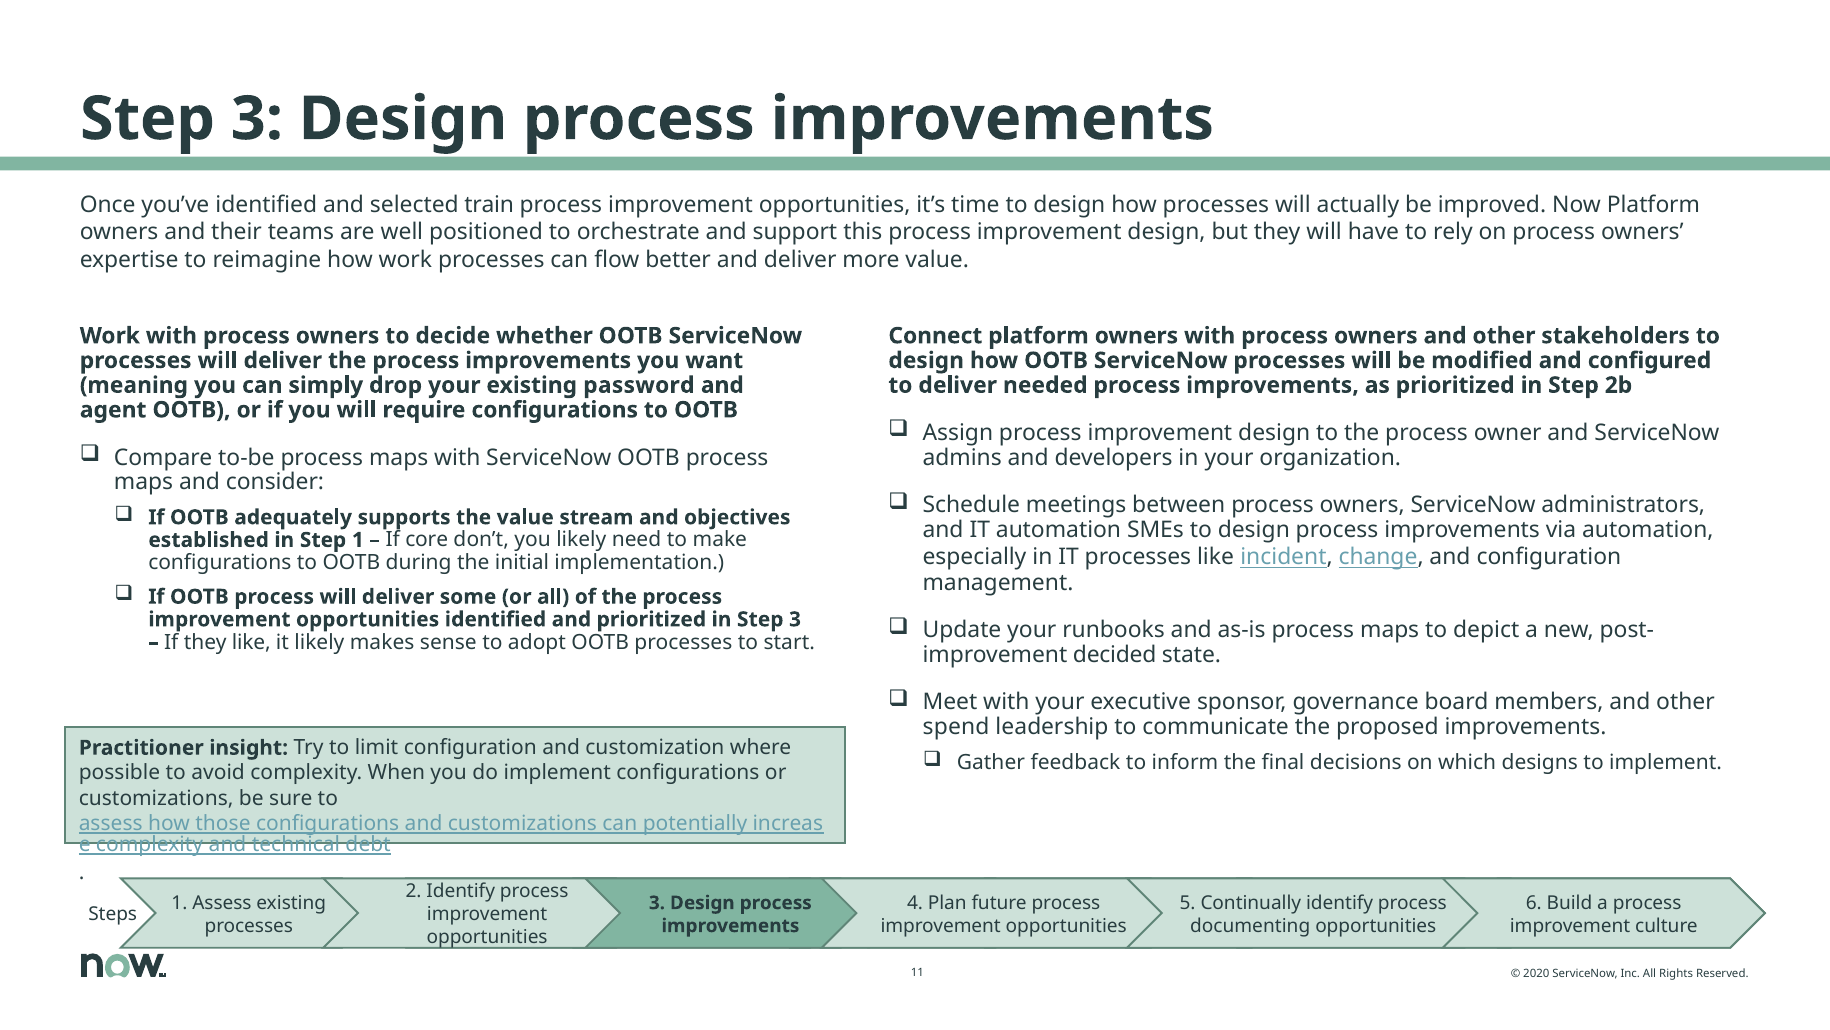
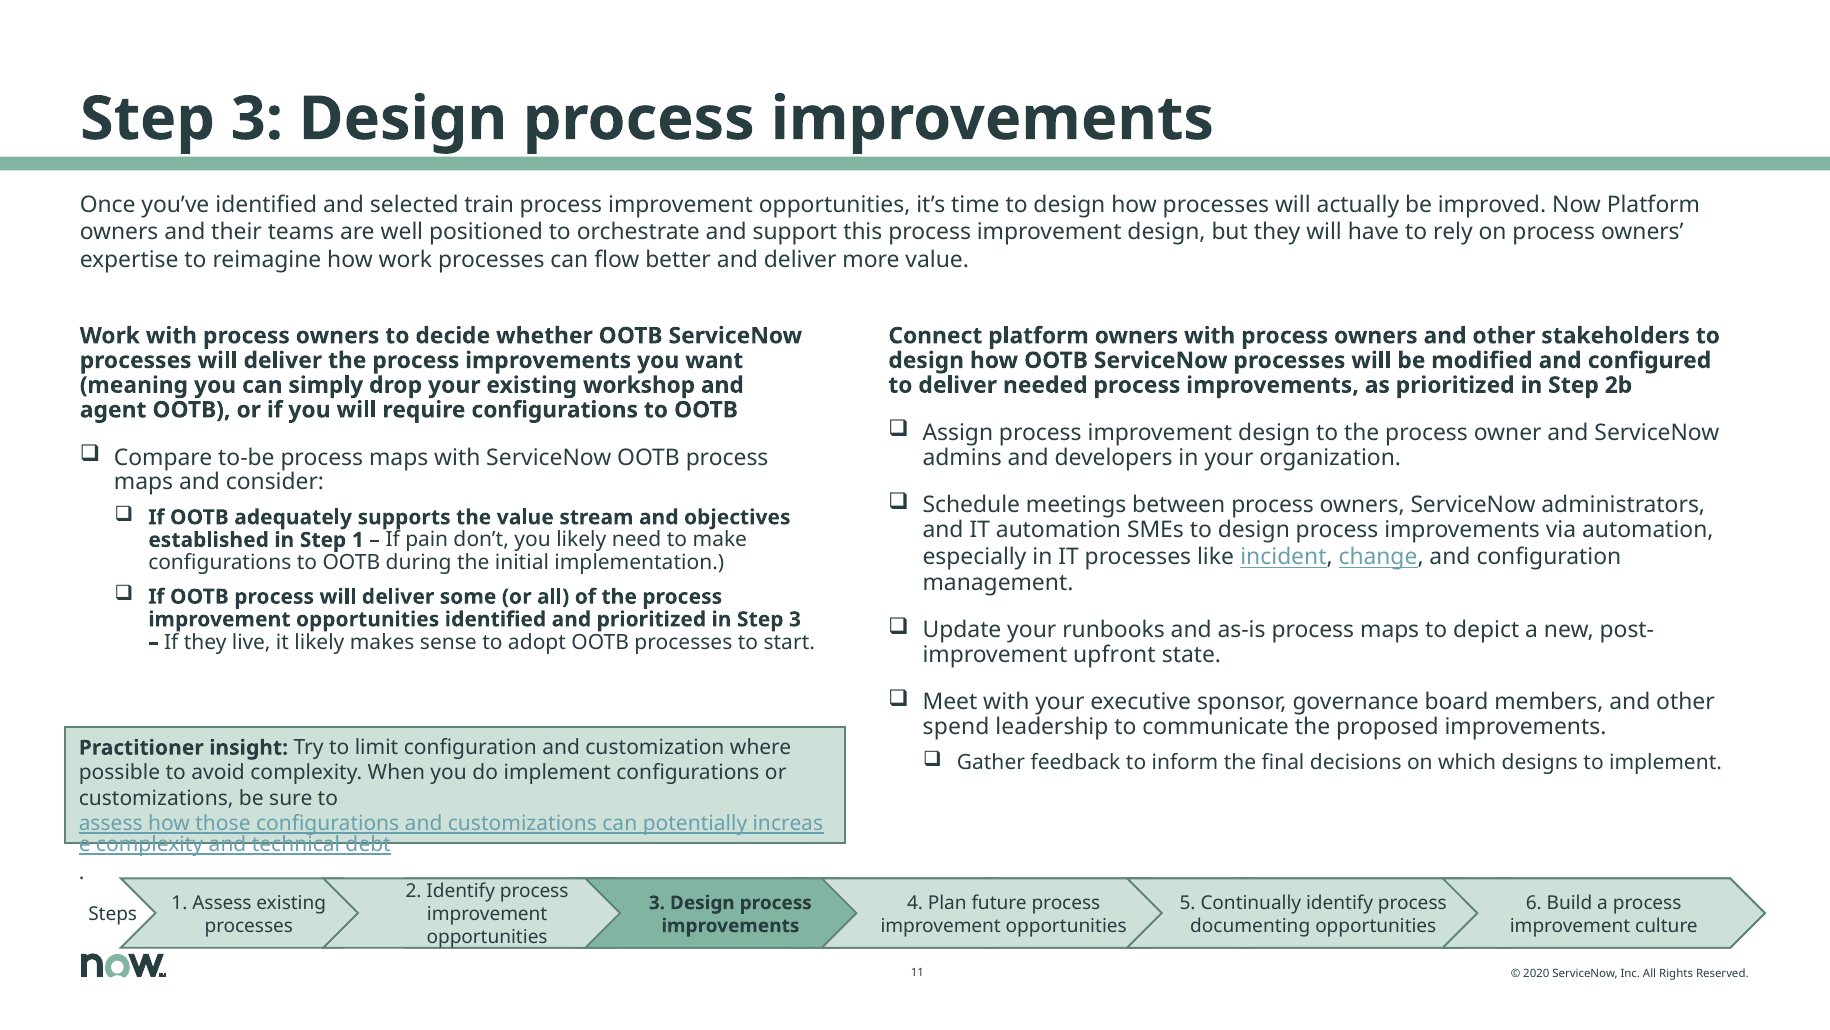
password: password -> workshop (639, 385)
core: core -> pain (427, 540)
they like: like -> live (251, 642)
decided: decided -> upfront (1114, 655)
